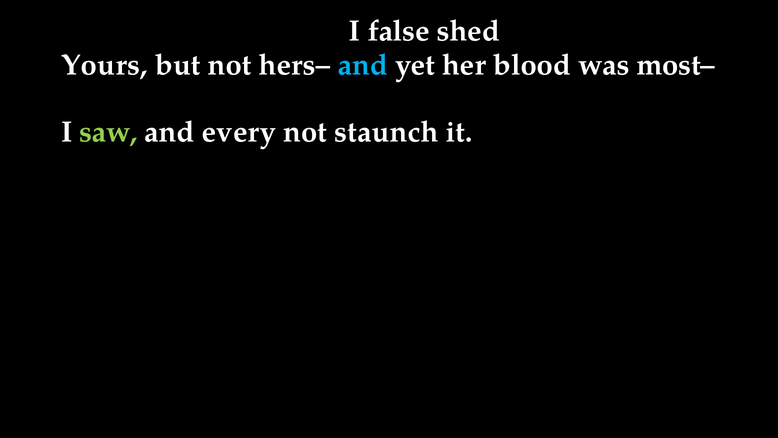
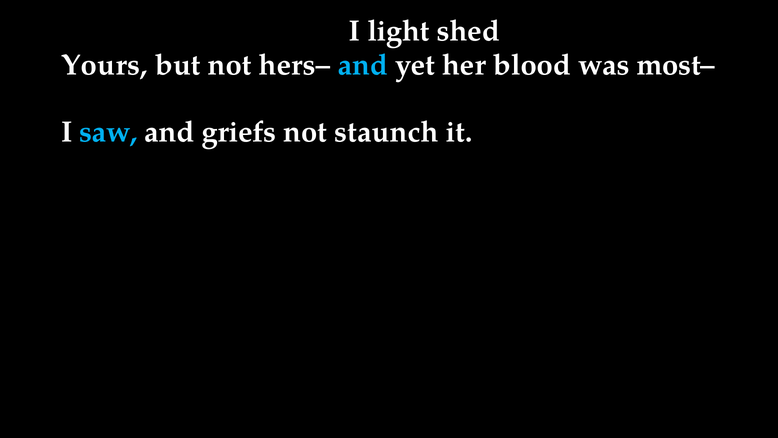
false: false -> light (399, 31)
saw colour: light green -> light blue (108, 132)
every: every -> griefs (239, 132)
